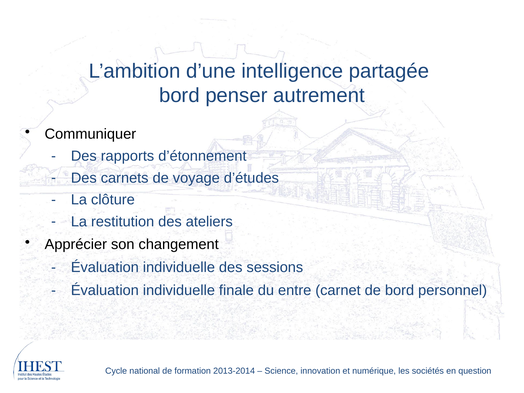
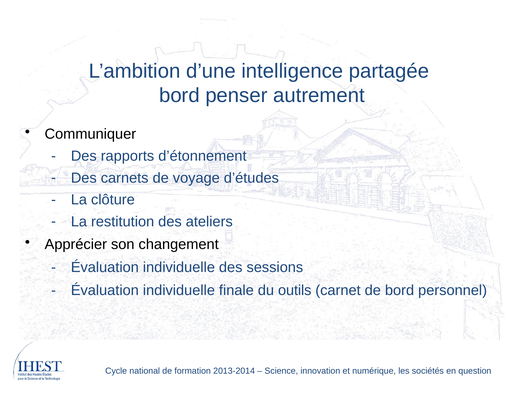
entre: entre -> outils (295, 290)
